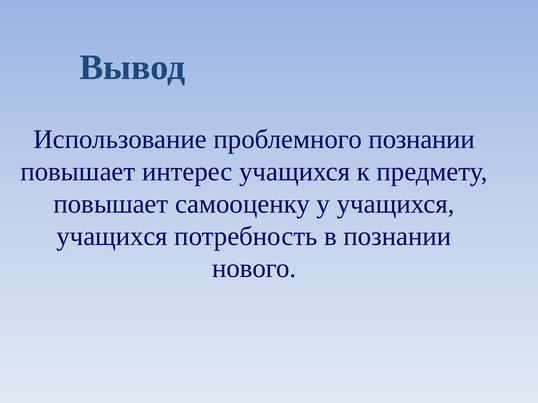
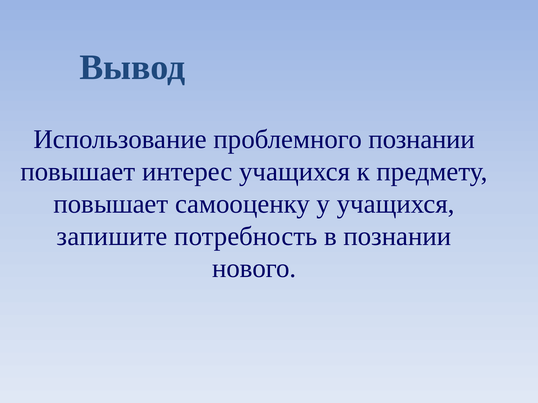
учащихся: учащихся -> запишите (112, 236)
